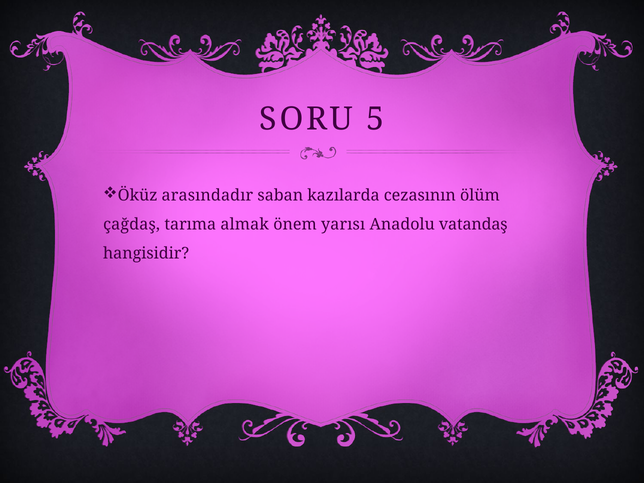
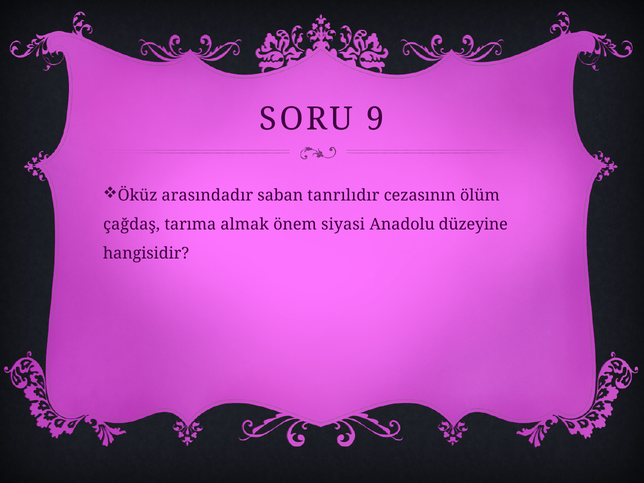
5: 5 -> 9 (375, 119)
kazılarda: kazılarda -> tanrılıdır (343, 195)
yarısı: yarısı -> siyasi (343, 224)
vatandaş: vatandaş -> düzeyine (473, 224)
